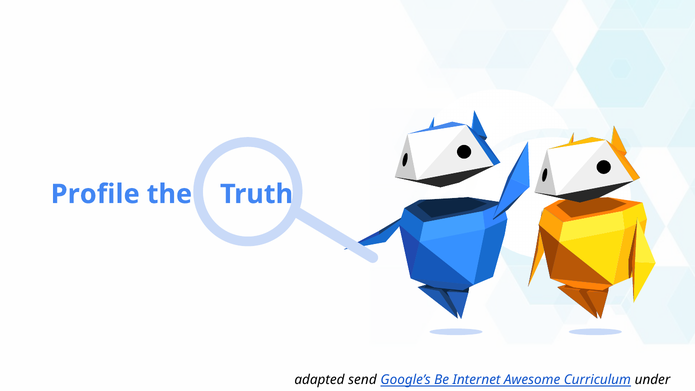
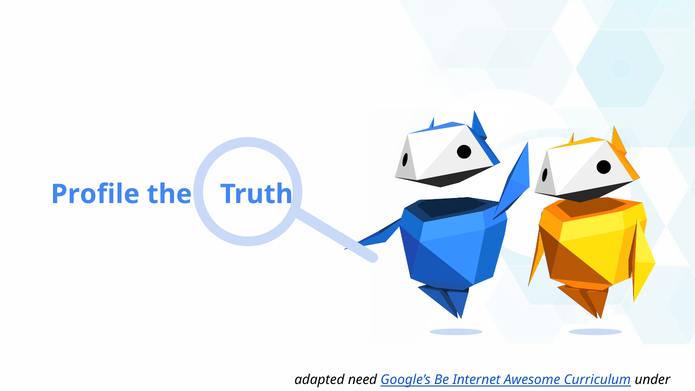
send: send -> need (363, 380)
